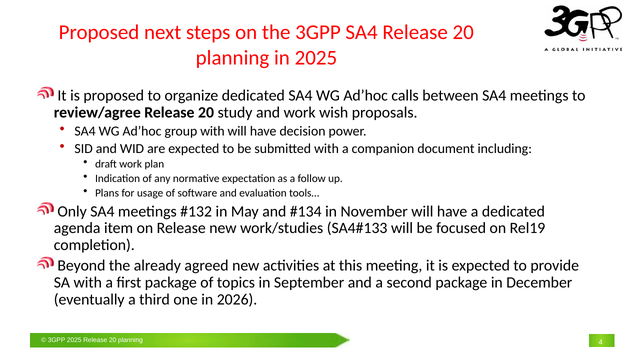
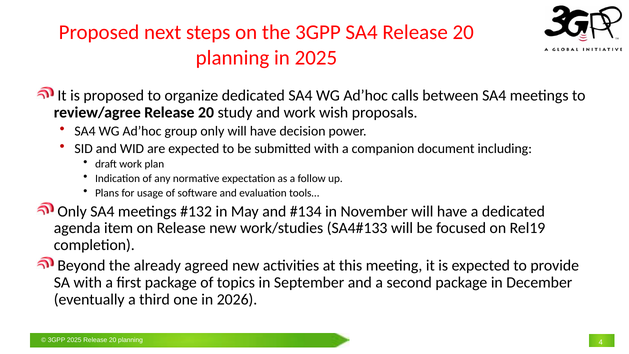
group with: with -> only (212, 131)
